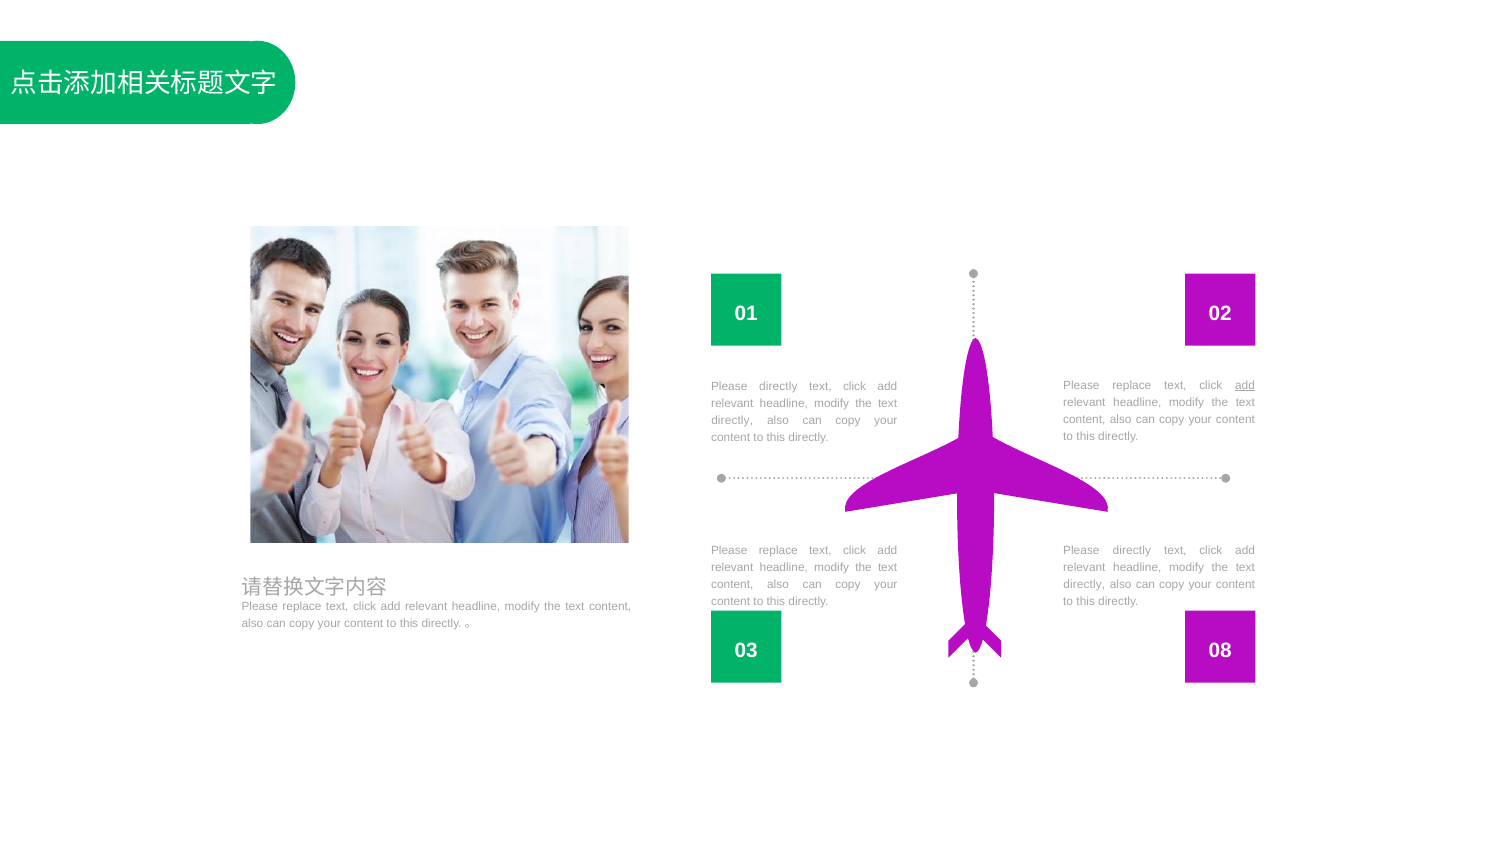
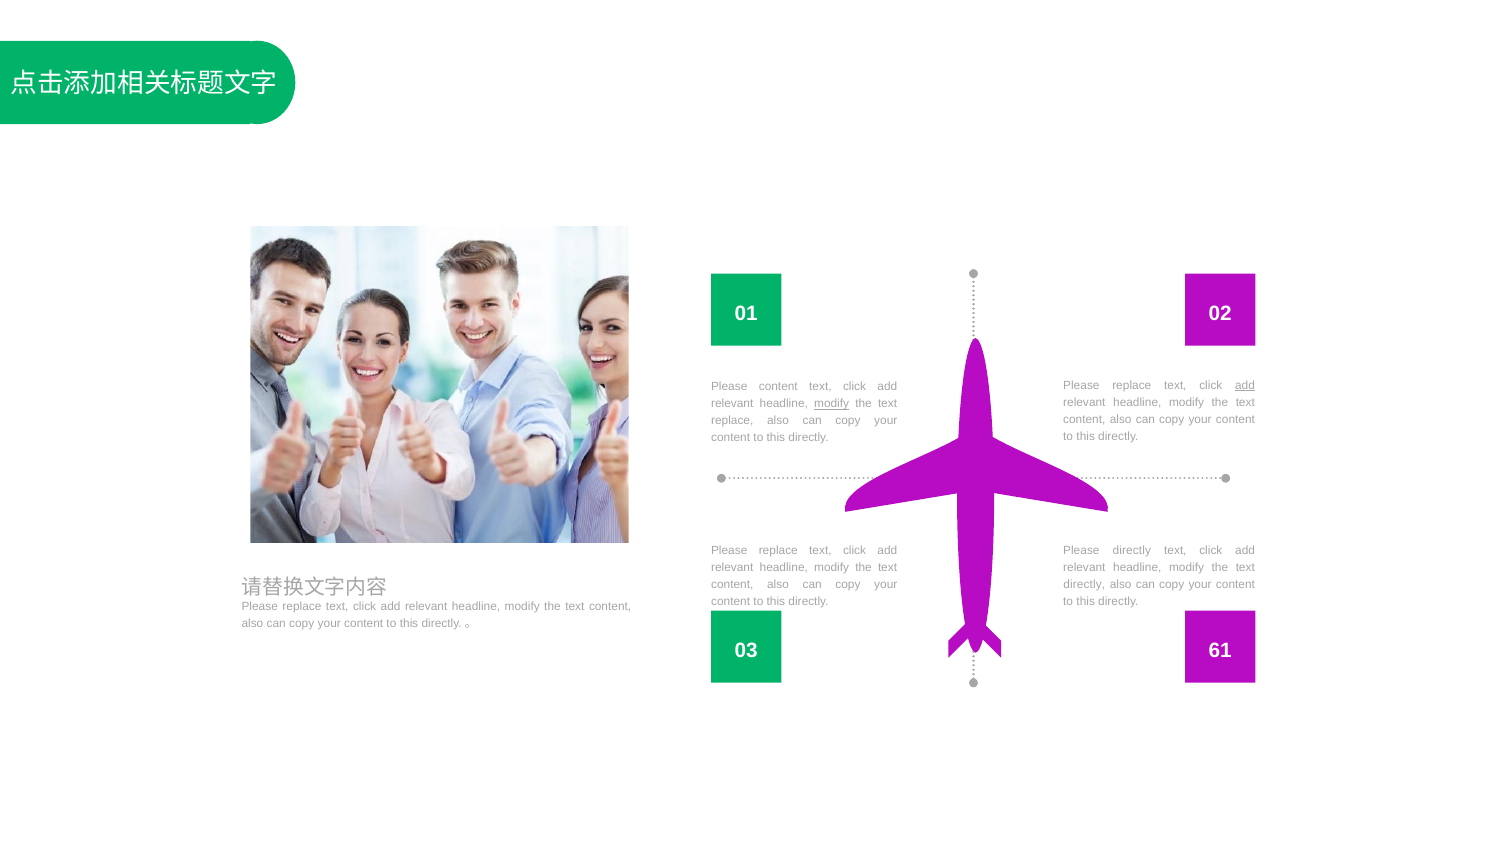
directly: directly -> content (778, 387)
modify underline: none -> present (832, 404)
directly: directly -> replace (732, 421)
08: 08 -> 61 (1220, 651)
